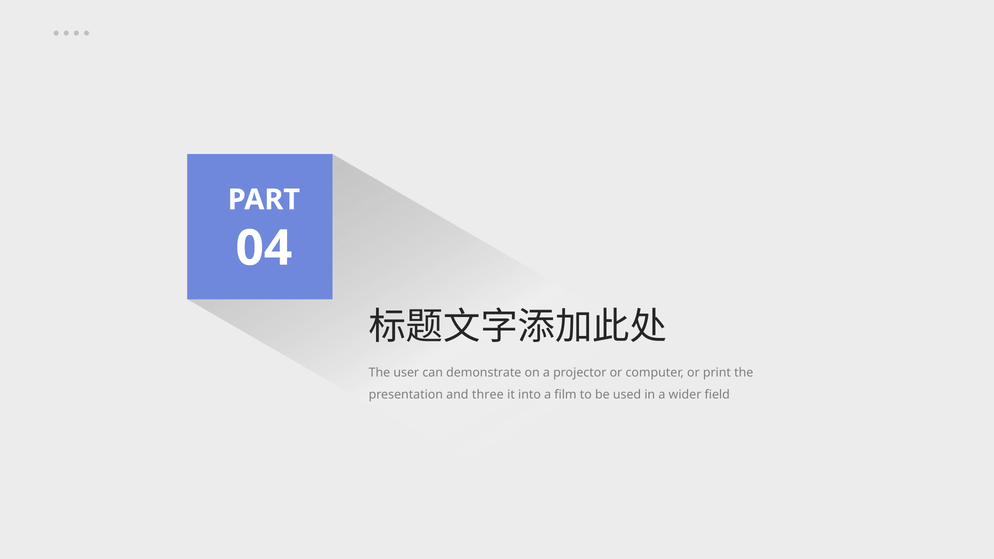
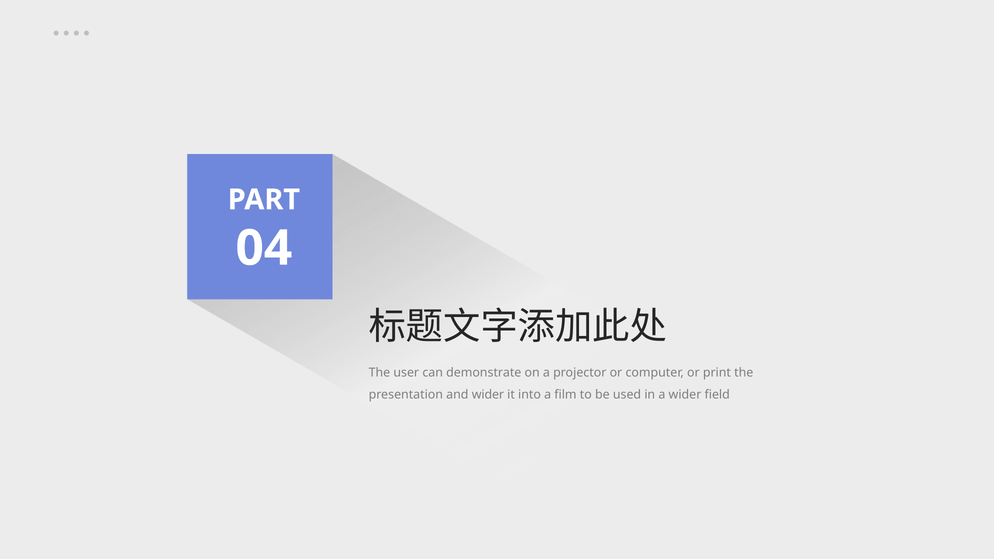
and three: three -> wider (488, 395)
